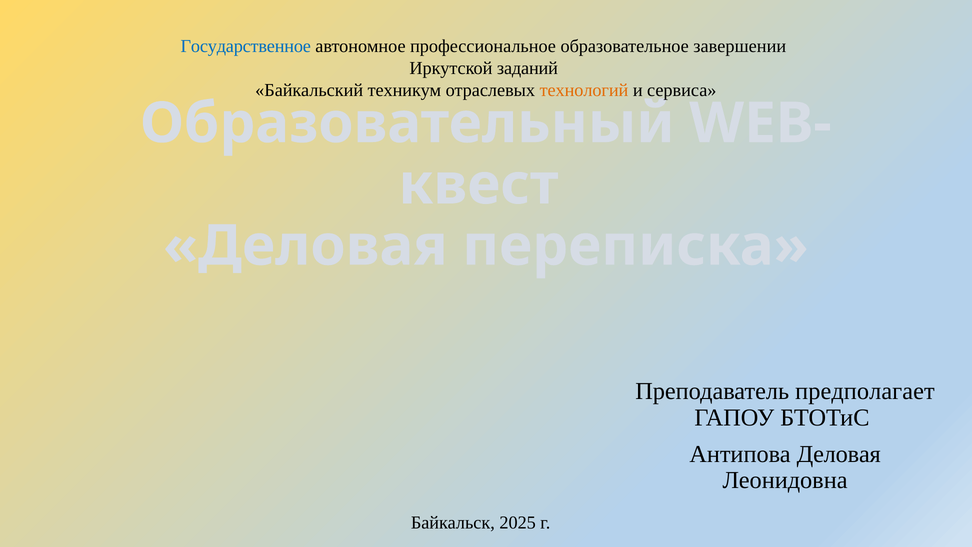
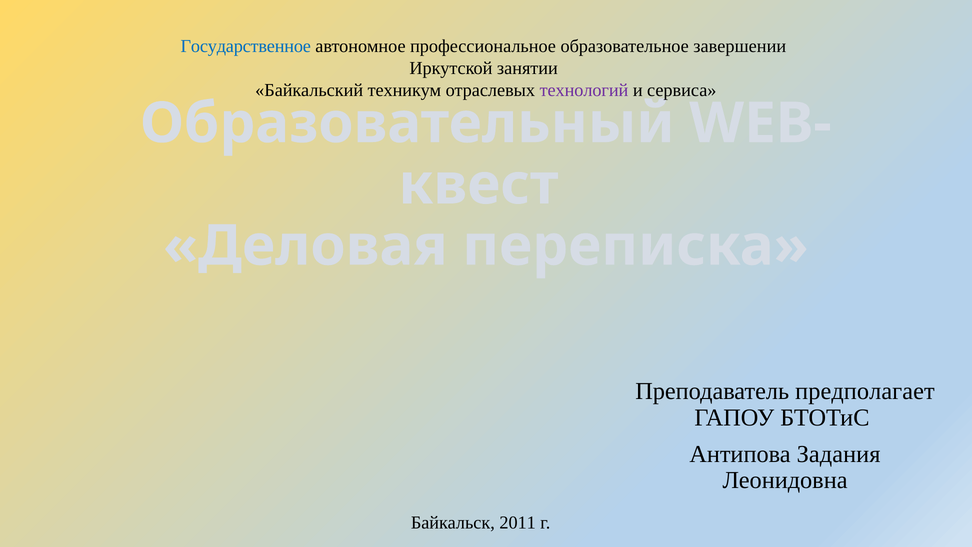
заданий: заданий -> занятии (527, 68)
технологий colour: orange -> purple (584, 90)
Антипова Деловая: Деловая -> Задания (839, 454)
2025: 2025 -> 2011 (518, 522)
